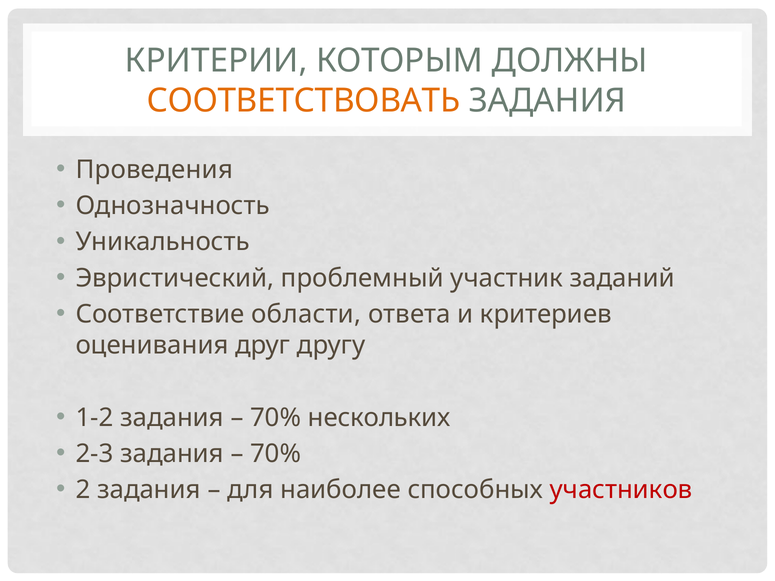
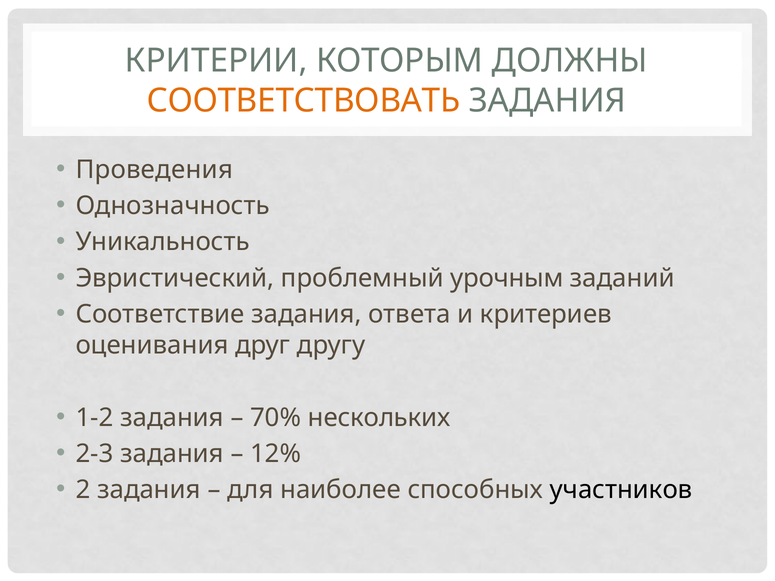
участник: участник -> урочным (507, 278)
Соответствие области: области -> задания (306, 314)
70%: 70% -> 12% (276, 454)
участников colour: red -> black (621, 490)
